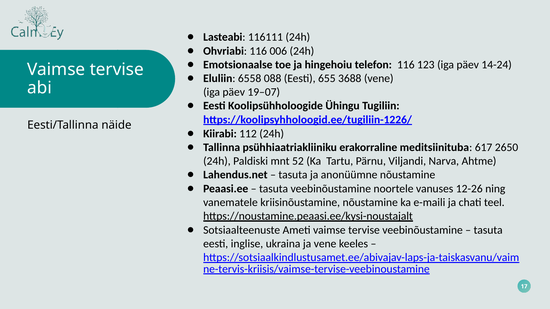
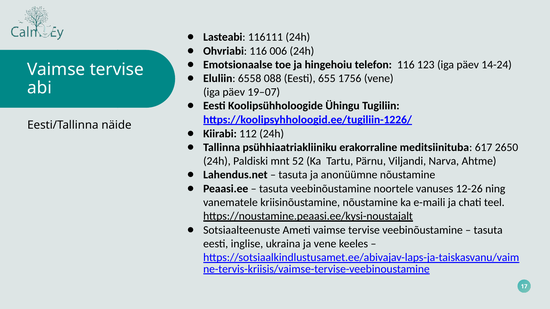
3688: 3688 -> 1756 (350, 78)
